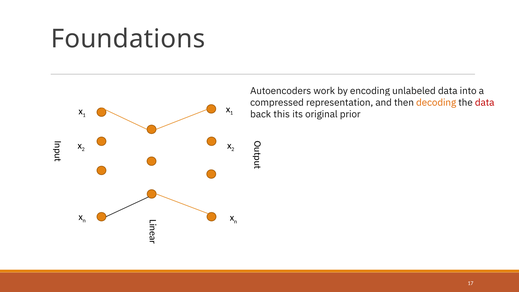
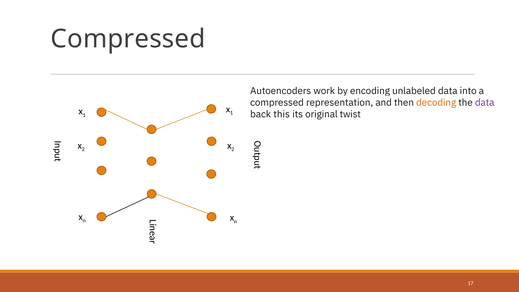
Foundations: Foundations -> Compressed (128, 39)
data colour: red -> purple (485, 102)
prior: prior -> twist (350, 114)
